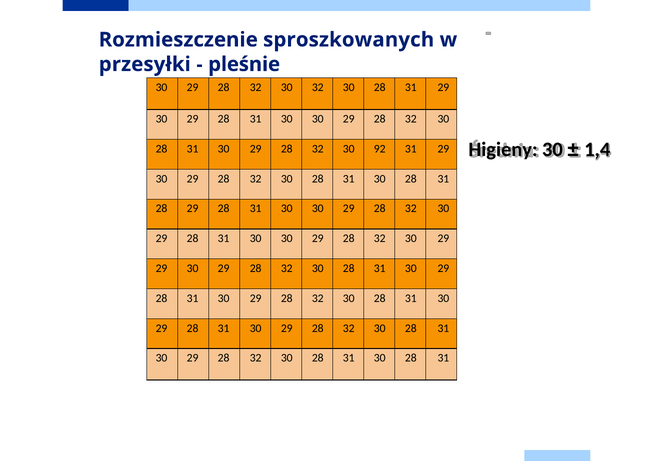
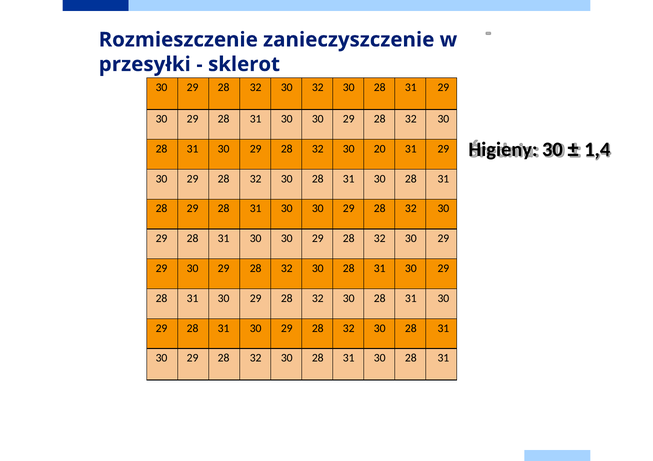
sproszkowanych: sproszkowanych -> zanieczyszczenie (349, 40)
pleśnie: pleśnie -> sklerot (244, 64)
92: 92 -> 20 (380, 149)
